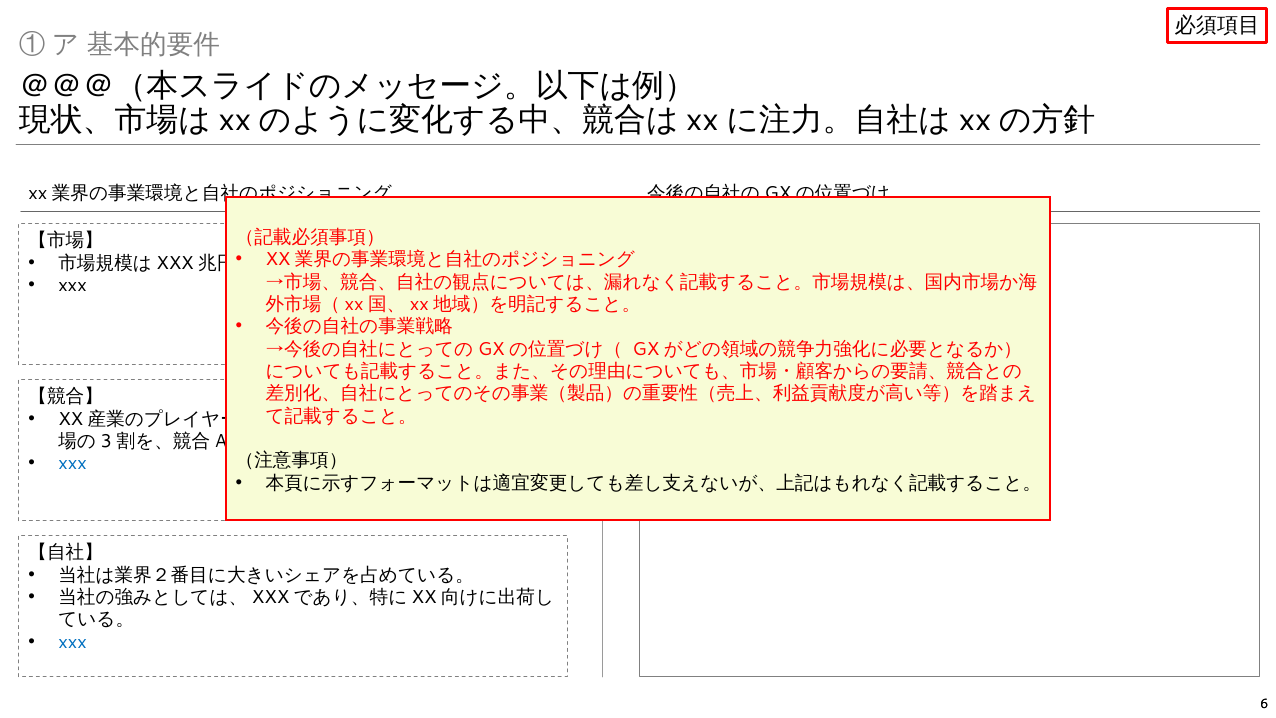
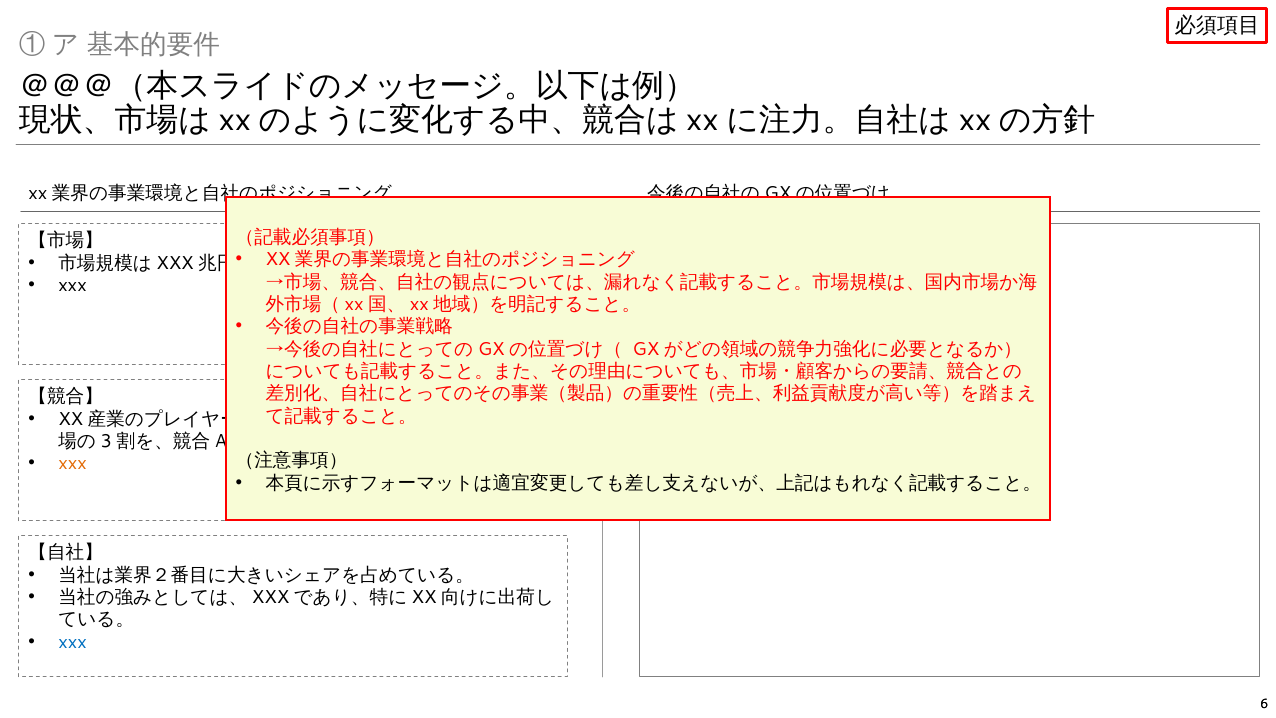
xxx colour: blue -> orange (73, 464)
